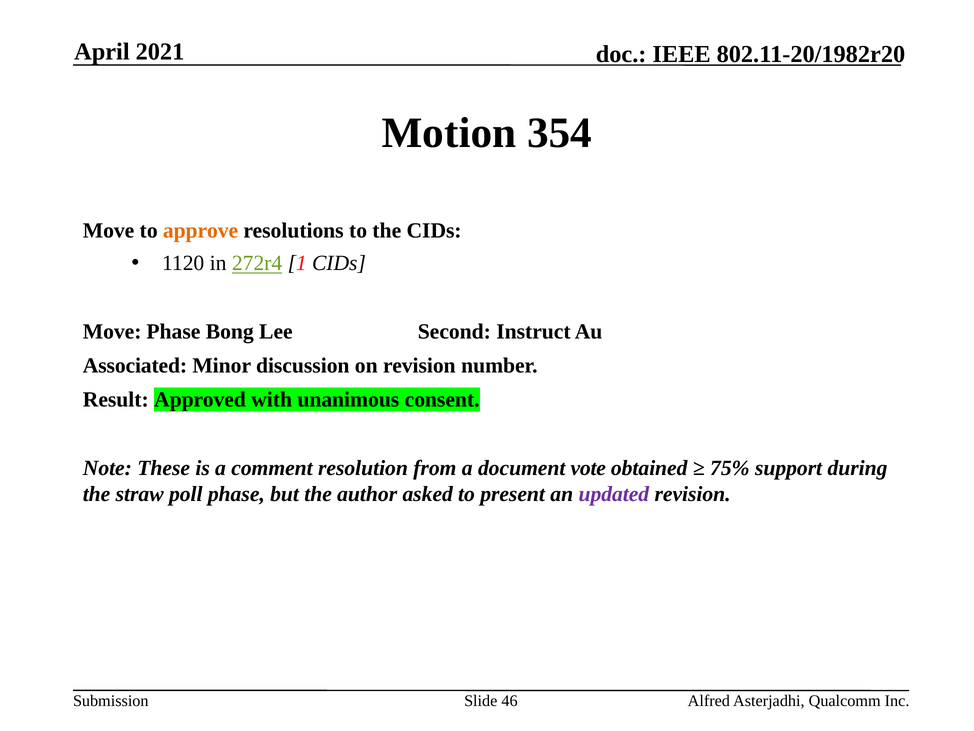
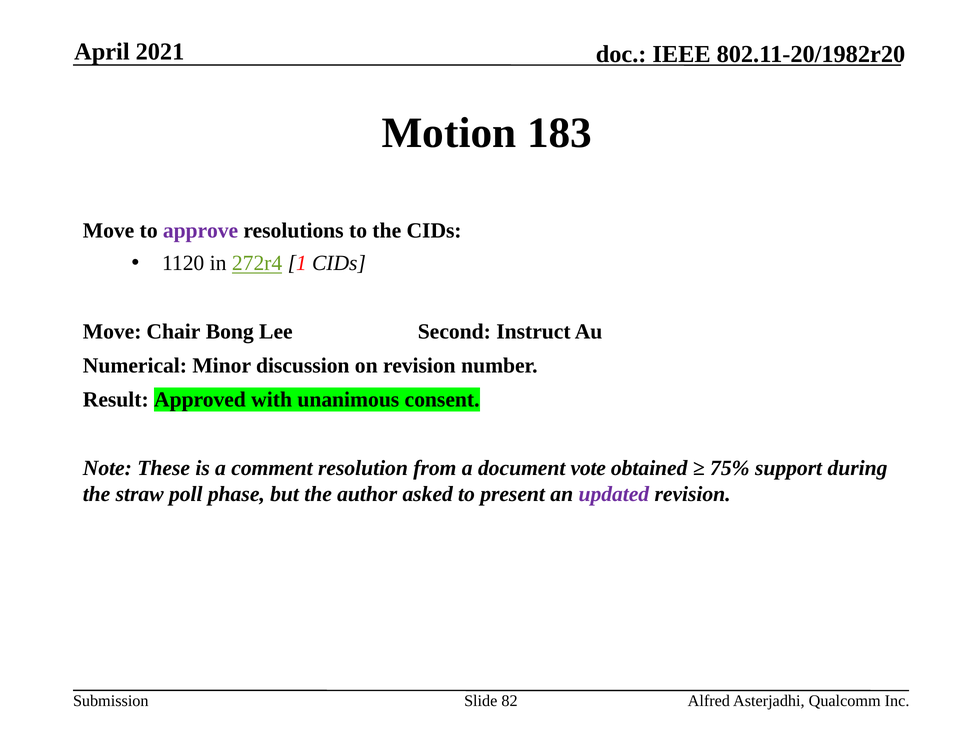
354: 354 -> 183 (560, 133)
approve colour: orange -> purple (201, 230)
Move Phase: Phase -> Chair (173, 331)
Associated: Associated -> Numerical (135, 365)
46: 46 -> 82 (510, 701)
